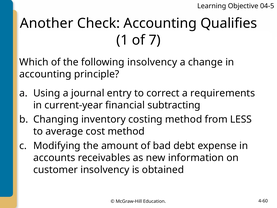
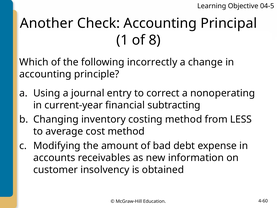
Qualifies: Qualifies -> Principal (229, 23)
7: 7 -> 8 (155, 40)
following insolvency: insolvency -> incorrectly (152, 62)
requirements: requirements -> nonoperating (223, 93)
